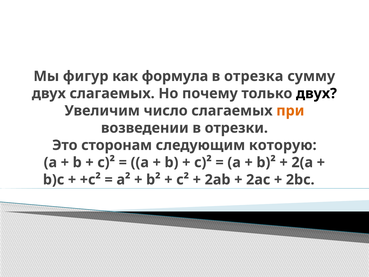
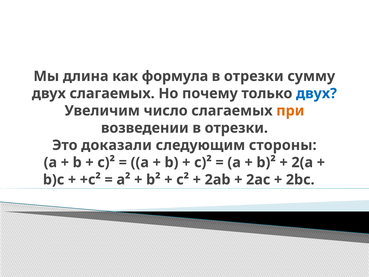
фигур: фигур -> длина (86, 76)
отрезка: отрезка -> отрезки (254, 76)
двух colour: black -> blue (316, 93)
сторонам: сторонам -> доказали (117, 145)
которую: которую -> стороны (283, 145)
